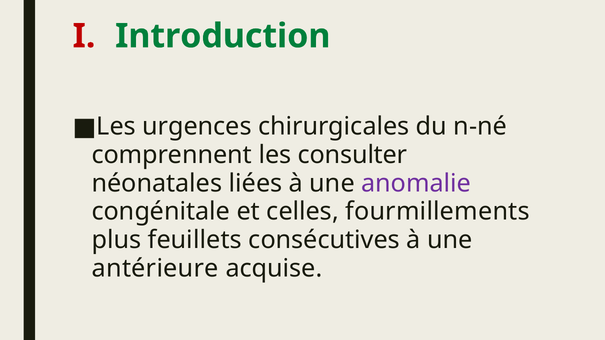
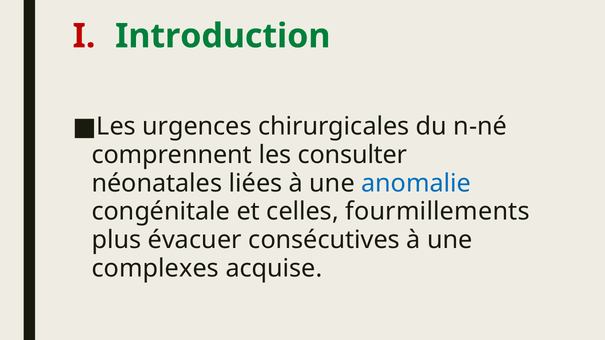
anomalie colour: purple -> blue (416, 183)
feuillets: feuillets -> évacuer (195, 240)
antérieure: antérieure -> complexes (155, 269)
